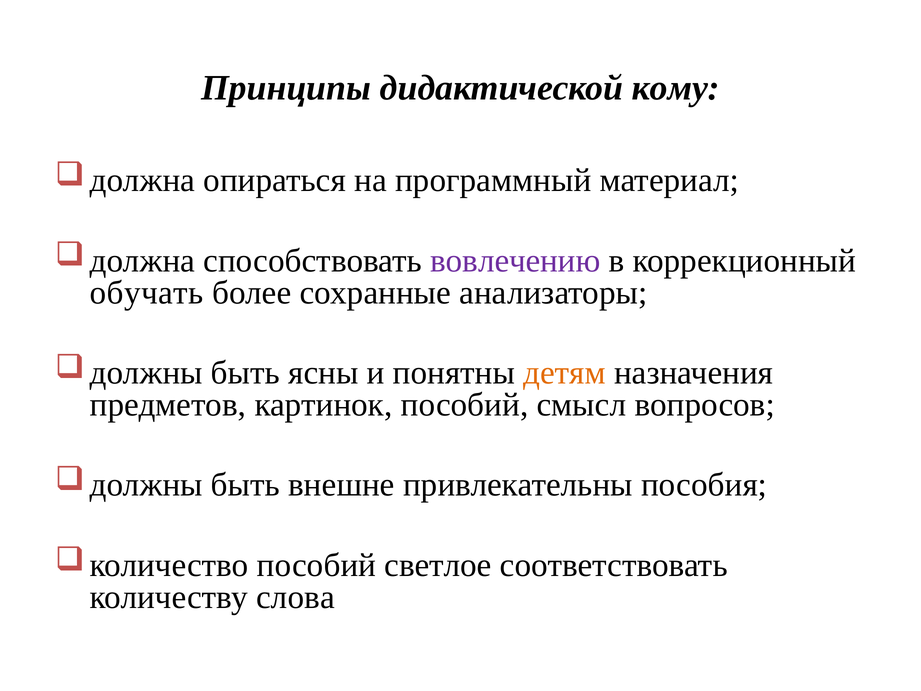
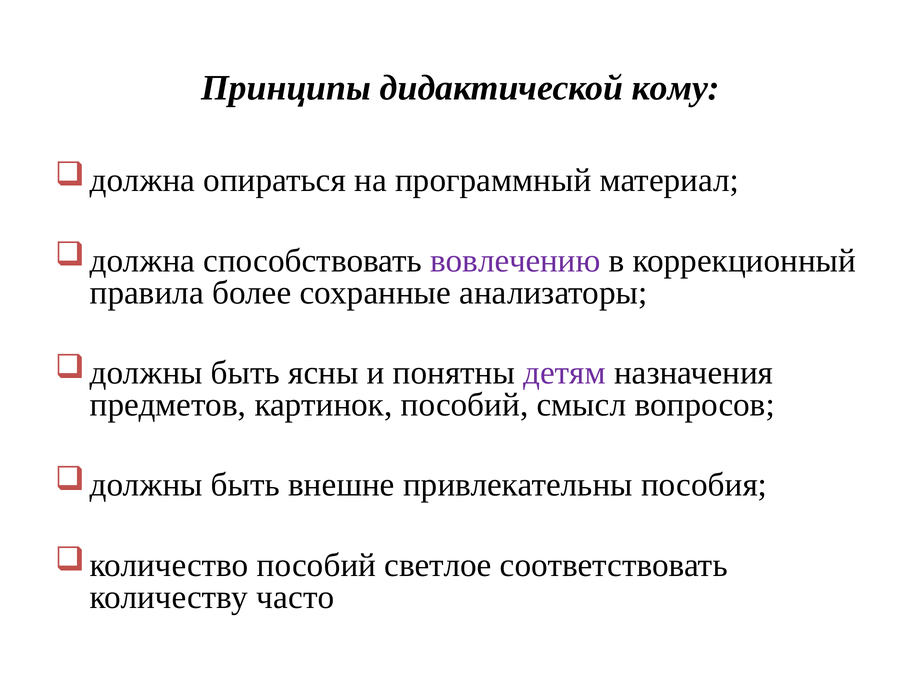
обучать: обучать -> правила (147, 292)
детям colour: orange -> purple (565, 373)
слова: слова -> часто (295, 597)
